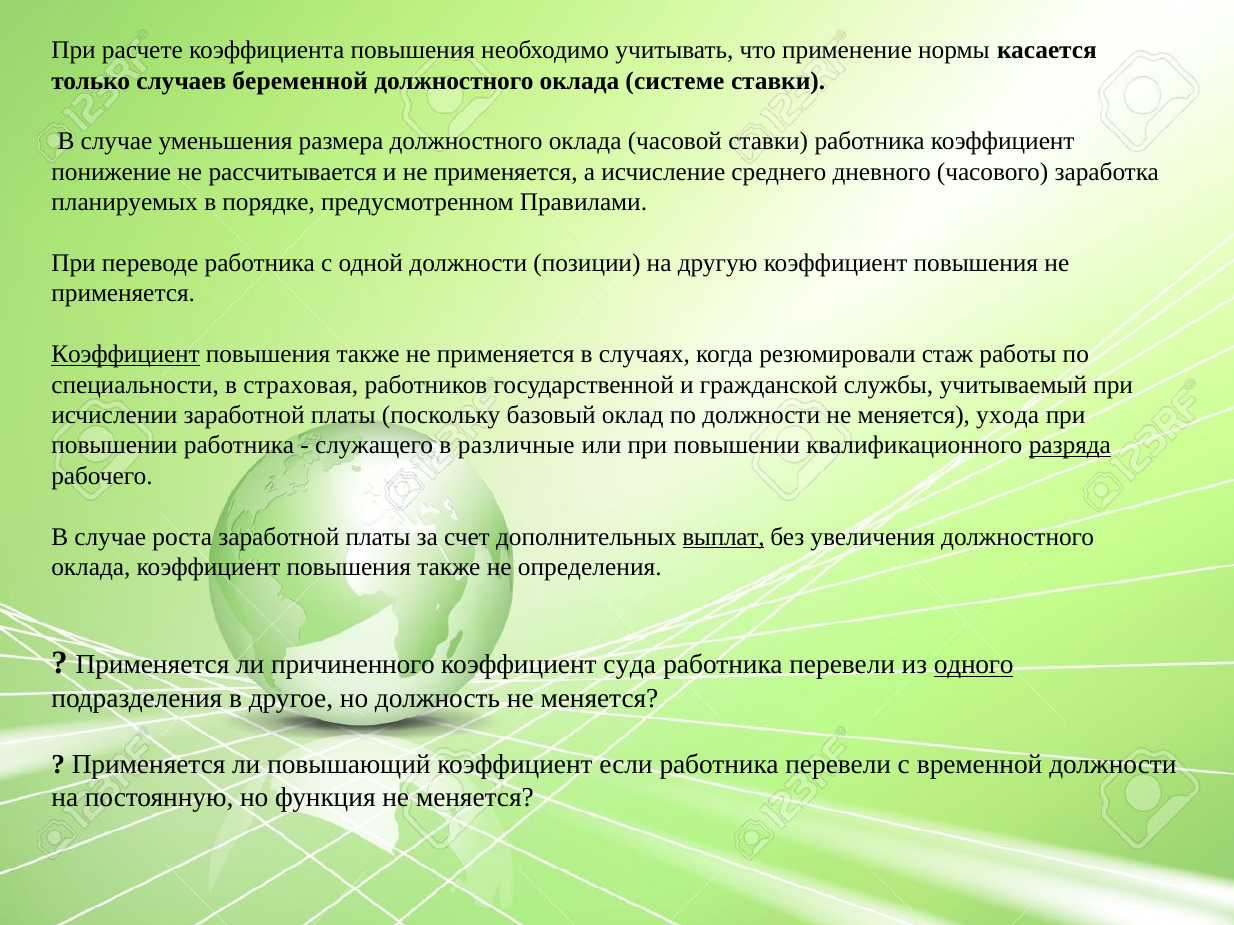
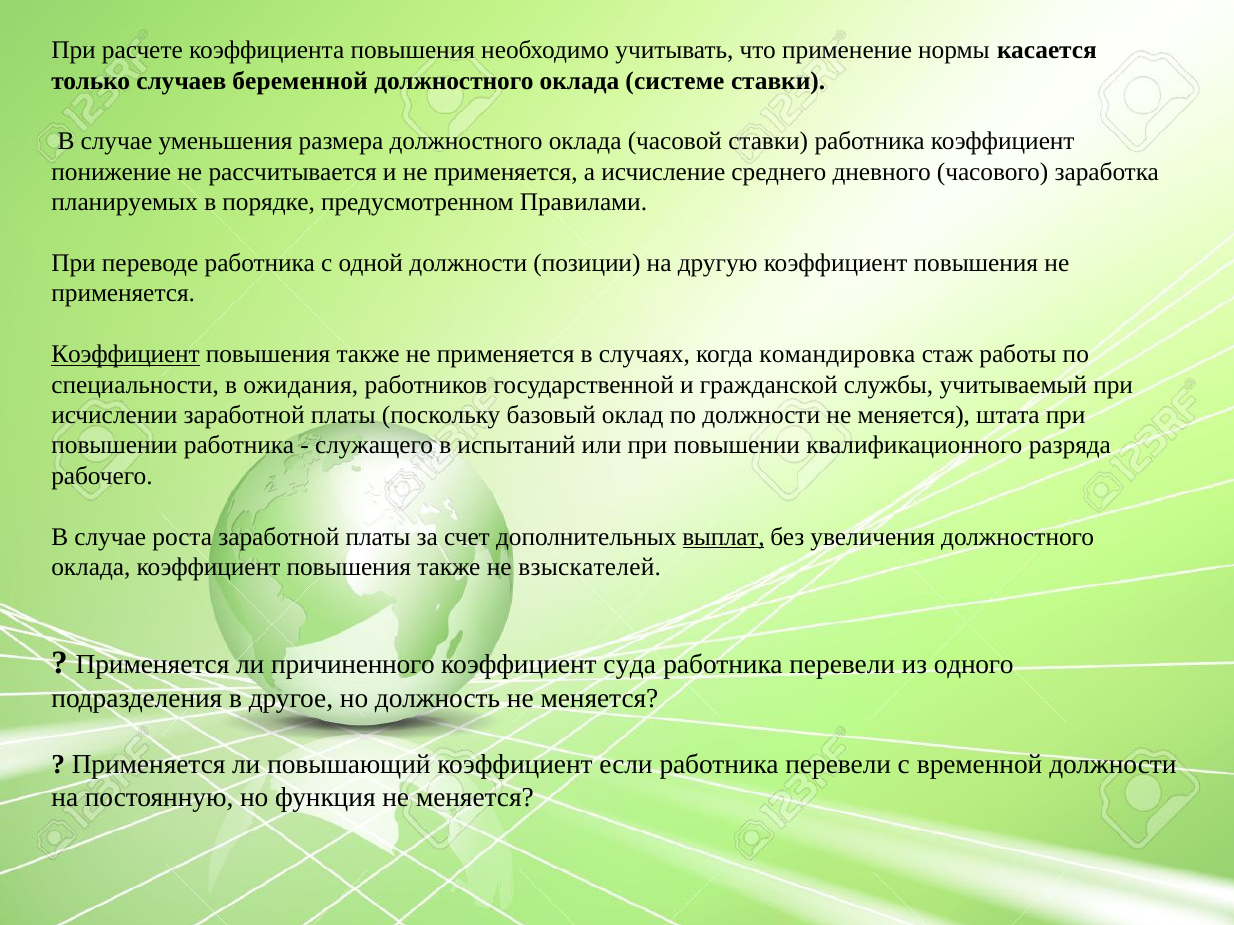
резюмировали: резюмировали -> командировка (837, 355)
страховая: страховая -> ожидания (301, 385)
ухода: ухода -> штата (1008, 415)
различные: различные -> испытаний (516, 446)
разряда underline: present -> none (1070, 446)
определения: определения -> взыскателей (590, 567)
одного underline: present -> none (974, 665)
